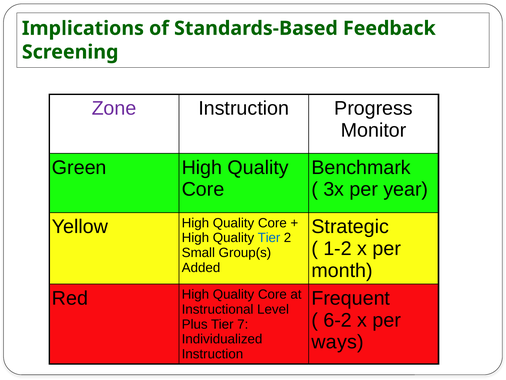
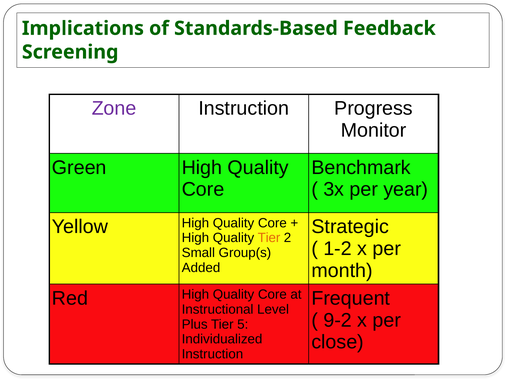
Tier colour: blue -> orange (269, 238)
6-2: 6-2 -> 9-2 (338, 320)
7: 7 -> 5 (243, 324)
ways: ways -> close (338, 342)
